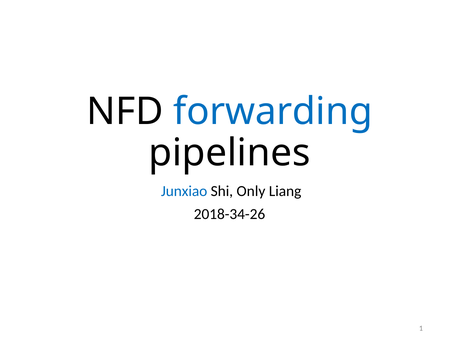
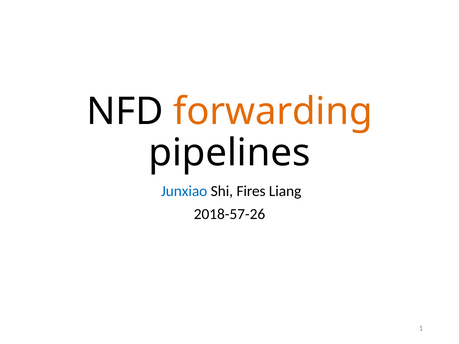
forwarding colour: blue -> orange (273, 112)
Only: Only -> Fires (251, 191)
2018-34-26: 2018-34-26 -> 2018-57-26 (229, 214)
